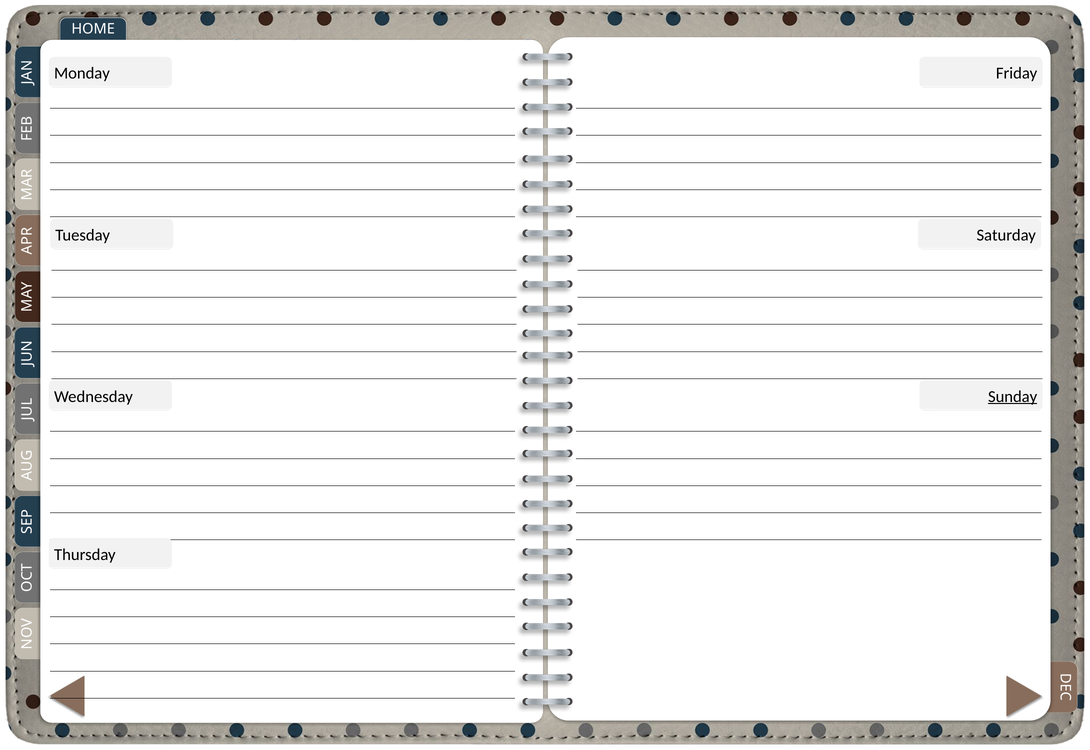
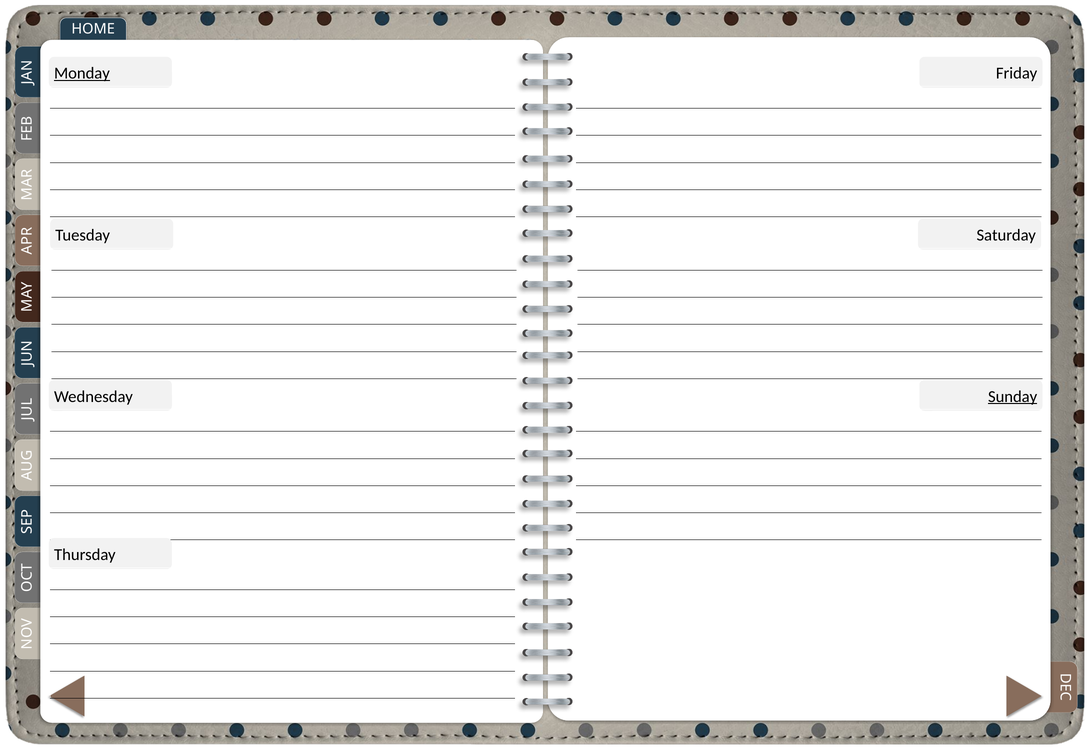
Monday underline: none -> present (82, 73)
